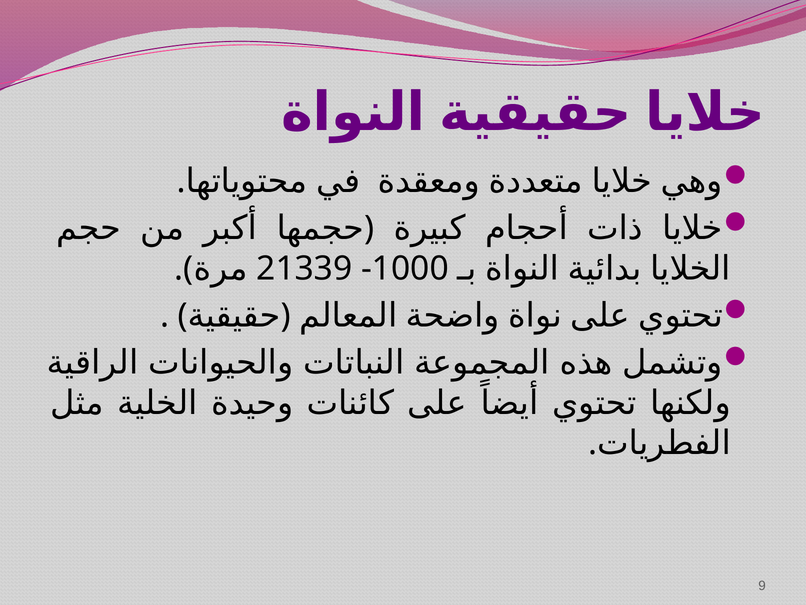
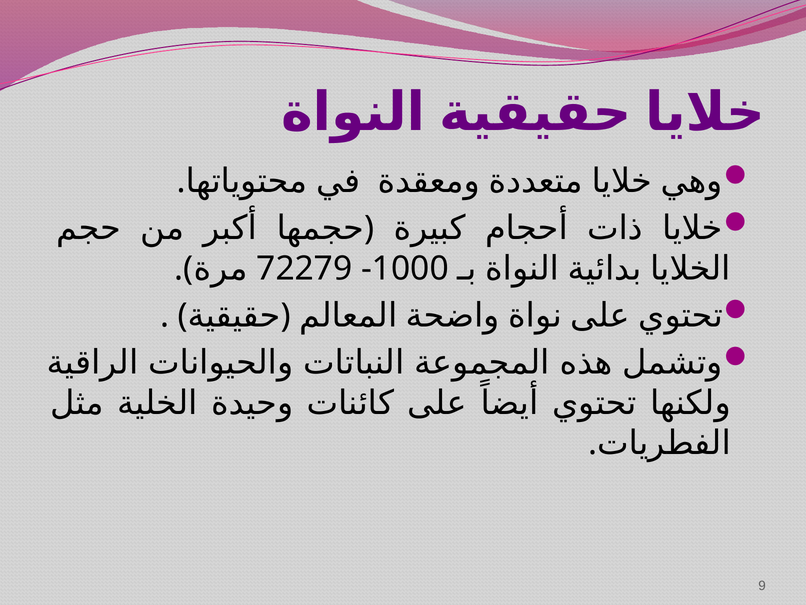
21339: 21339 -> 72279 (304, 268)
